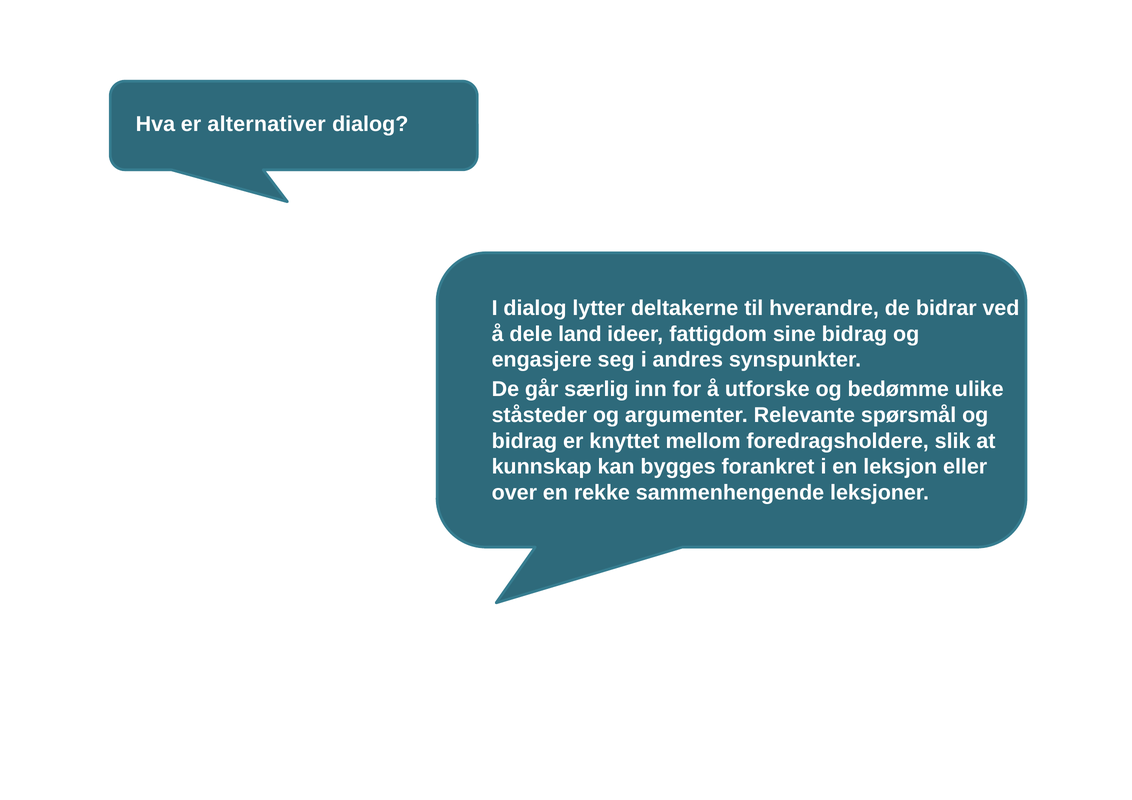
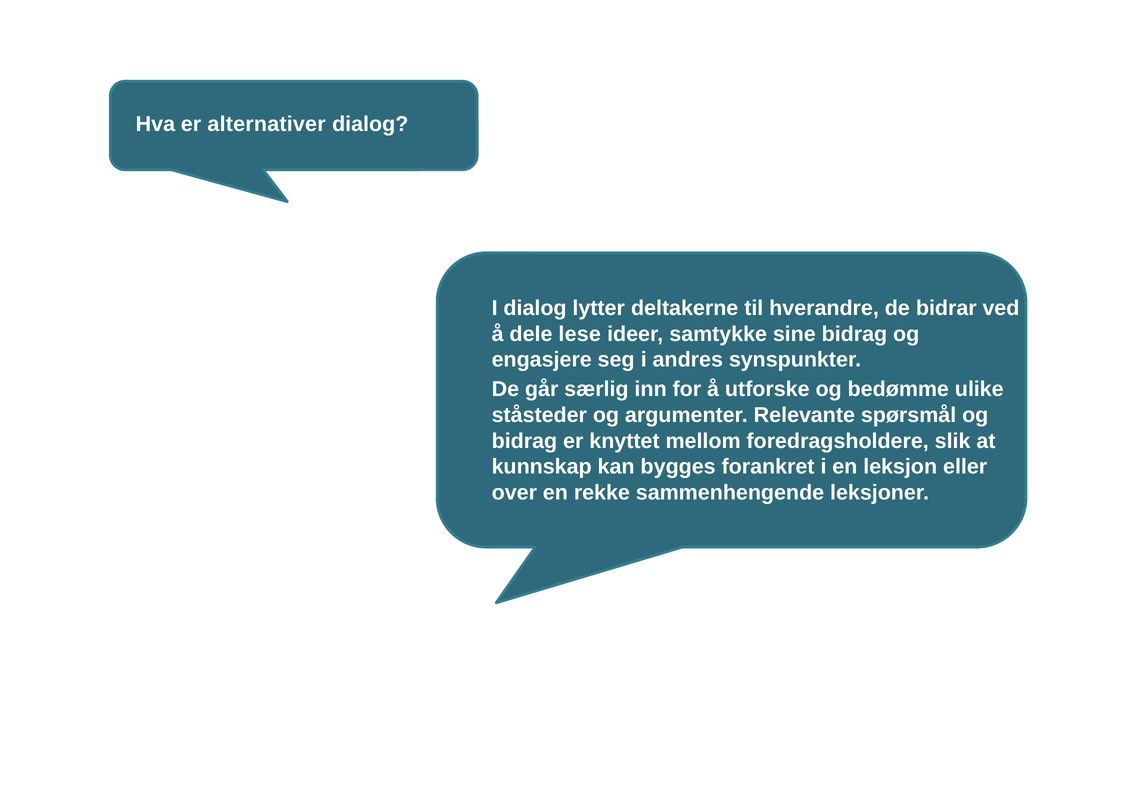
land: land -> lese (580, 334)
fattigdom: fattigdom -> samtykke (718, 334)
